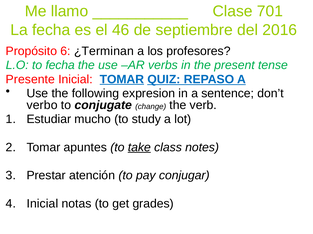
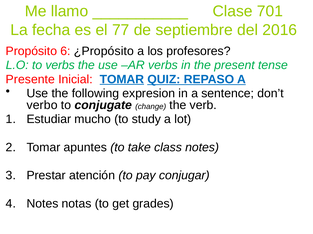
46: 46 -> 77 (121, 30)
¿Terminan: ¿Terminan -> ¿Propósito (104, 51)
to fecha: fecha -> verbs (60, 65)
take underline: present -> none (139, 148)
Inicial: Inicial -> Notes (42, 204)
